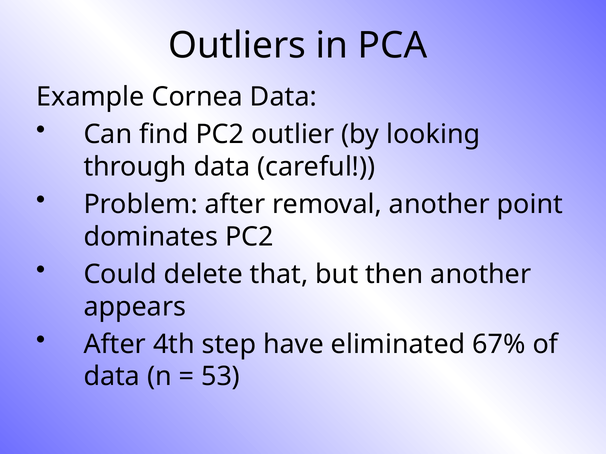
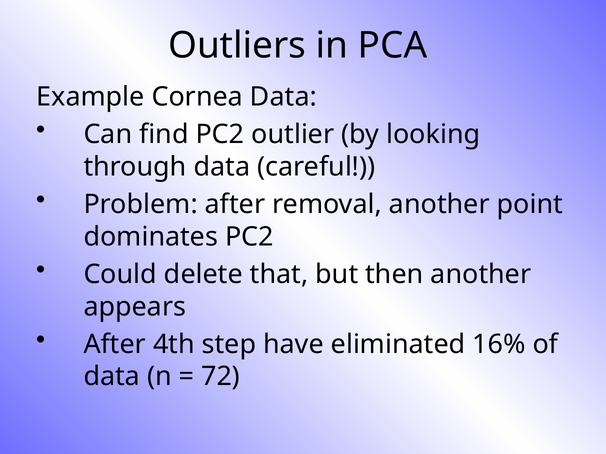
67%: 67% -> 16% (499, 345)
53: 53 -> 72 (221, 377)
